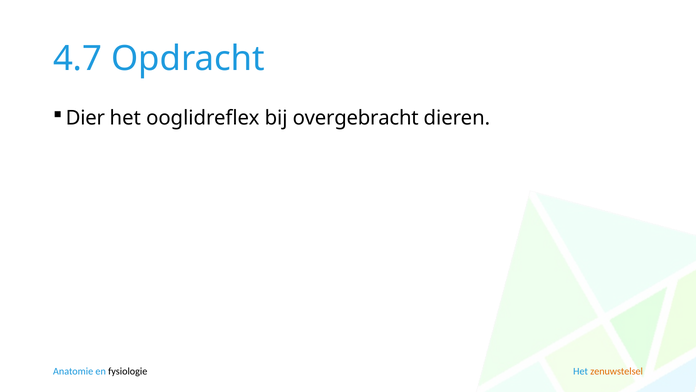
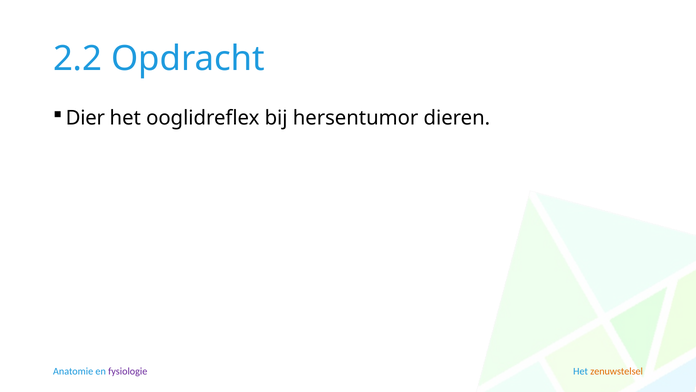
4.7: 4.7 -> 2.2 (78, 58)
overgebracht: overgebracht -> hersentumor (356, 118)
fysiologie colour: black -> purple (128, 371)
